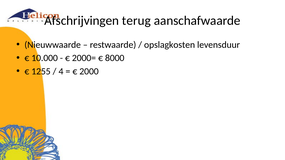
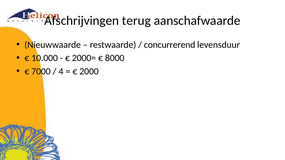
opslagkosten: opslagkosten -> concurrerend (170, 45)
1255: 1255 -> 7000 (41, 71)
